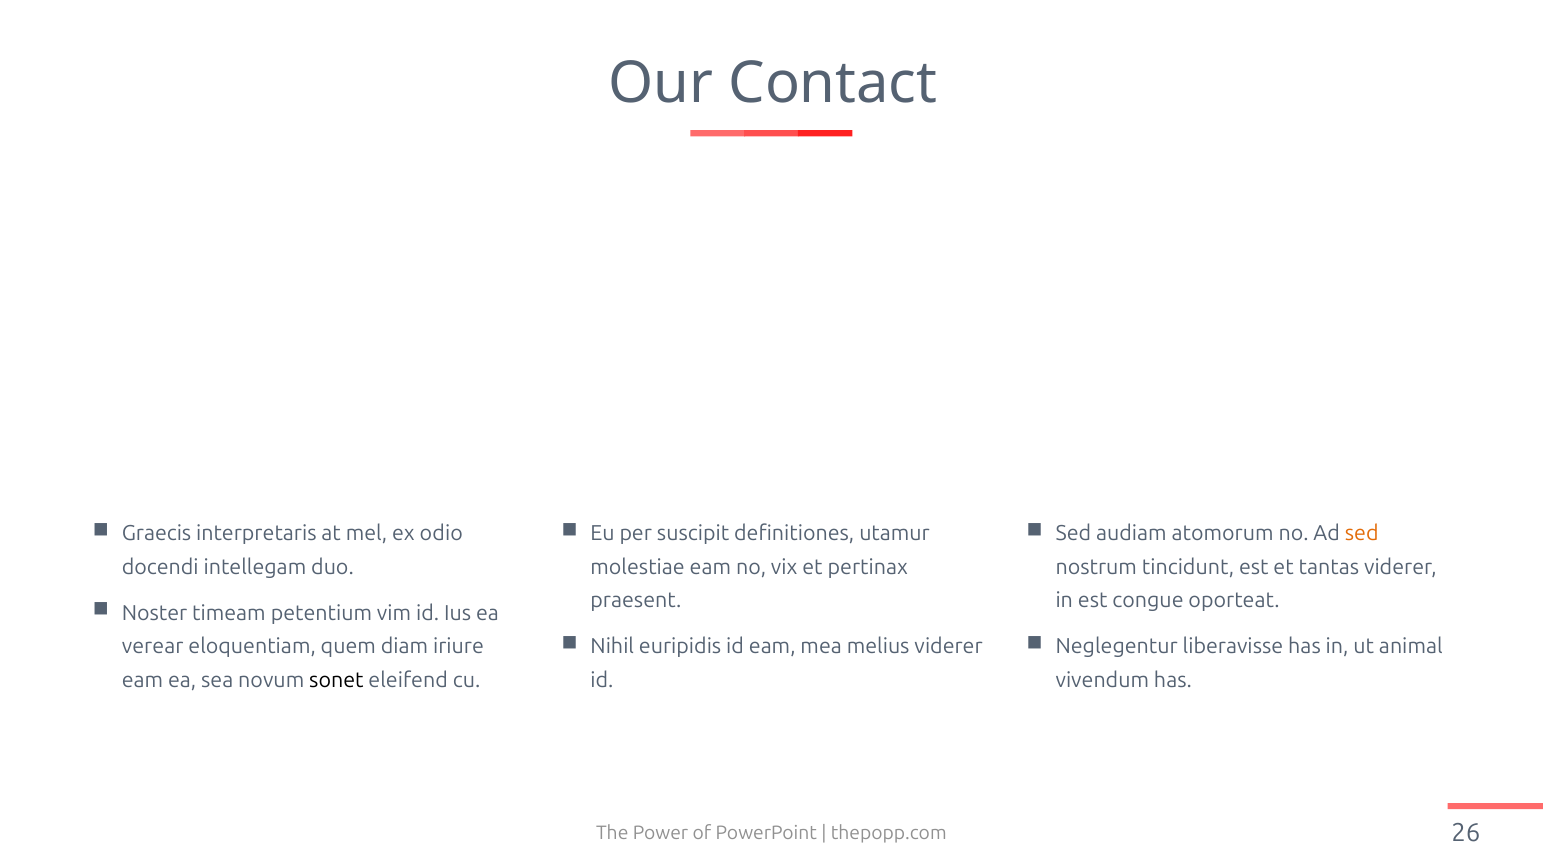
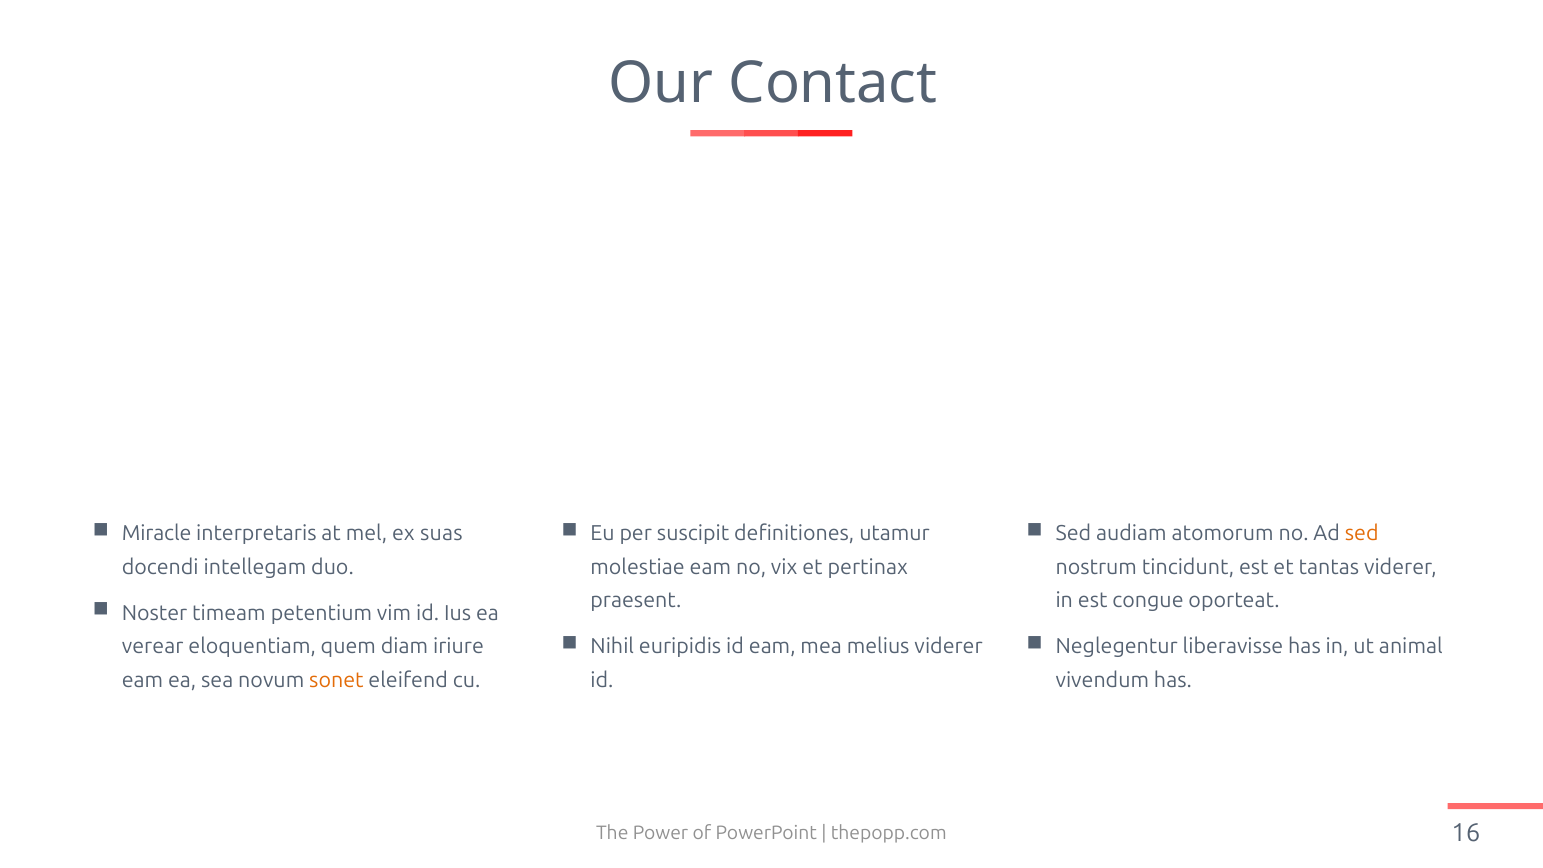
Graecis: Graecis -> Miracle (157, 533)
odio: odio -> suas (441, 533)
sonet colour: black -> orange (336, 680)
26: 26 -> 16 (1466, 832)
